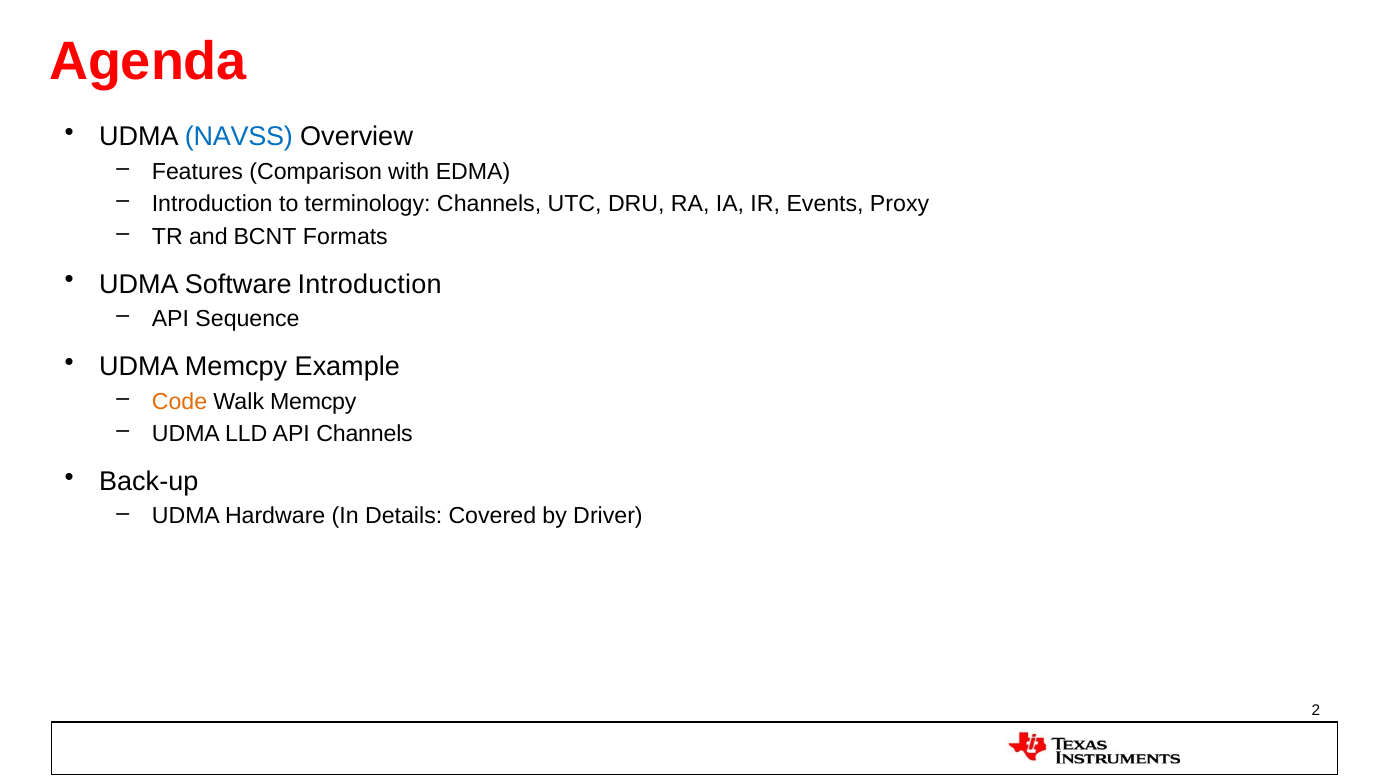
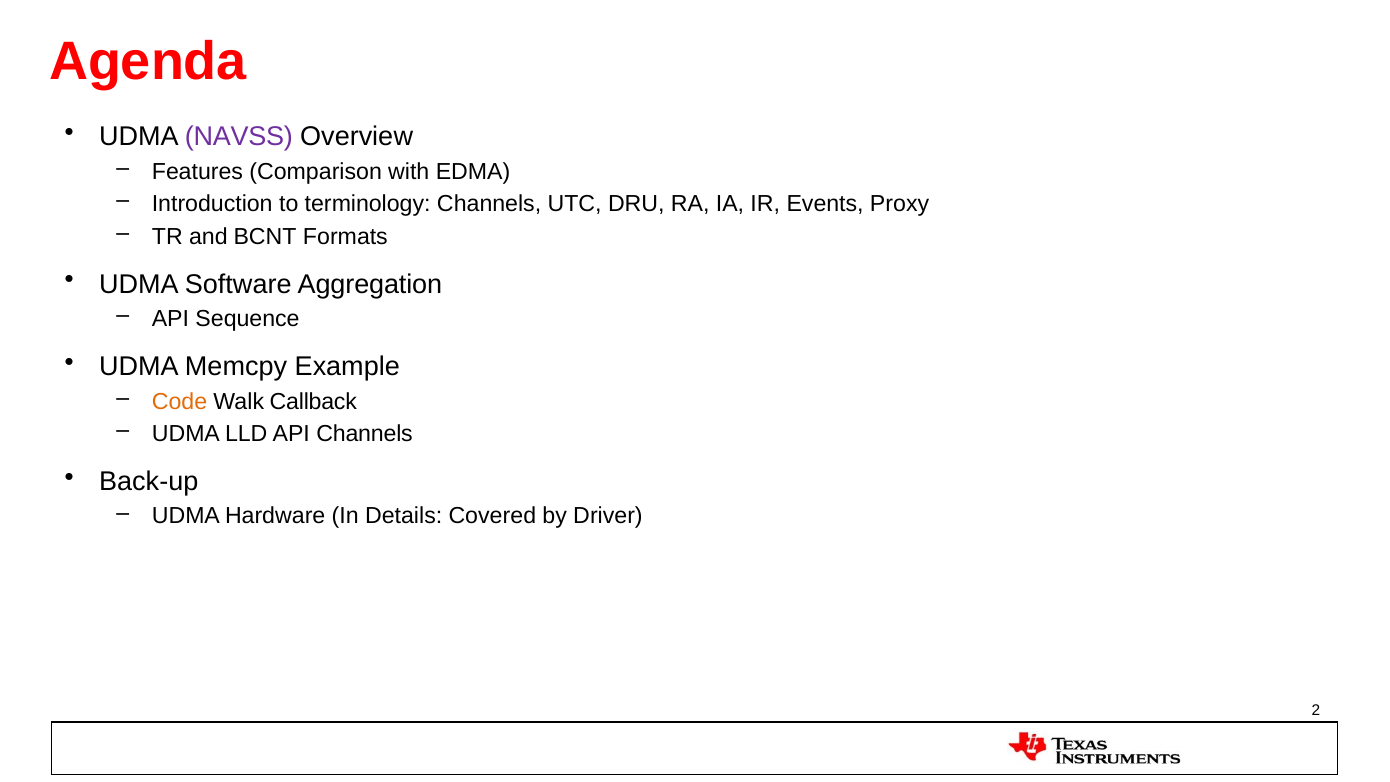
NAVSS colour: blue -> purple (239, 137)
Software Introduction: Introduction -> Aggregation (370, 284)
Walk Memcpy: Memcpy -> Callback (313, 401)
